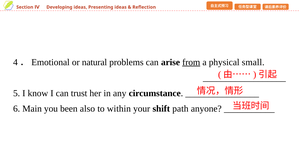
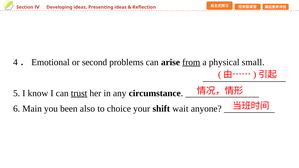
natural: natural -> second (95, 62)
trust underline: none -> present (79, 93)
within: within -> choice (119, 109)
path: path -> wait (180, 109)
